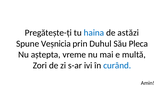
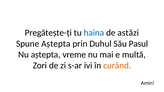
Spune Veșnicia: Veșnicia -> Aștepta (56, 44)
Pleca: Pleca -> Pasul (138, 44)
curând colour: blue -> orange (117, 66)
